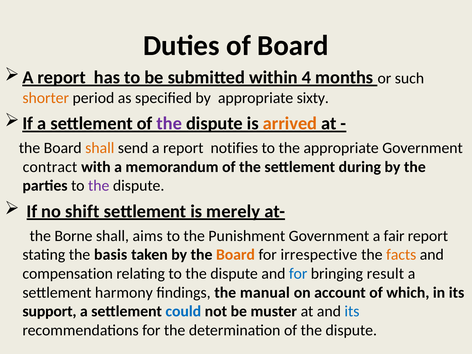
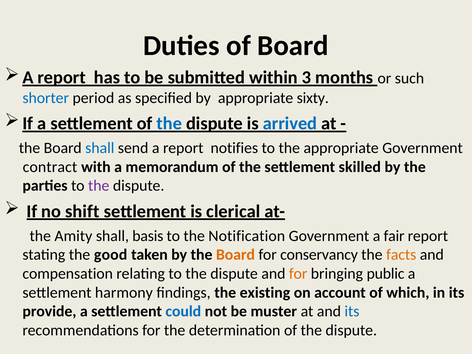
4: 4 -> 3 (307, 78)
shorter colour: orange -> blue (46, 98)
the colour: purple -> blue (169, 123)
arrived colour: orange -> blue (290, 123)
shall colour: orange -> blue (100, 148)
during: during -> skilled (360, 167)
merely: merely -> clerical (233, 211)
Borne: Borne -> Amity (73, 236)
aims: aims -> basis (148, 236)
Punishment: Punishment -> Notification (247, 236)
basis: basis -> good (111, 255)
irrespective: irrespective -> conservancy (319, 255)
for colour: blue -> orange (298, 274)
result: result -> public (386, 274)
manual: manual -> existing (265, 292)
support: support -> provide (49, 311)
